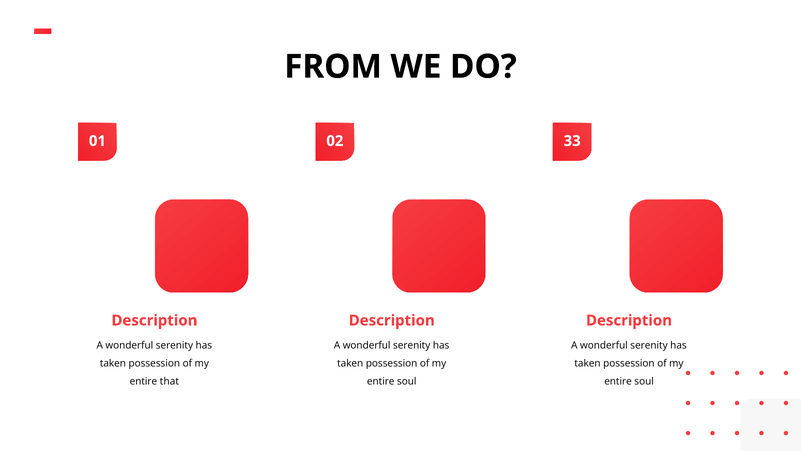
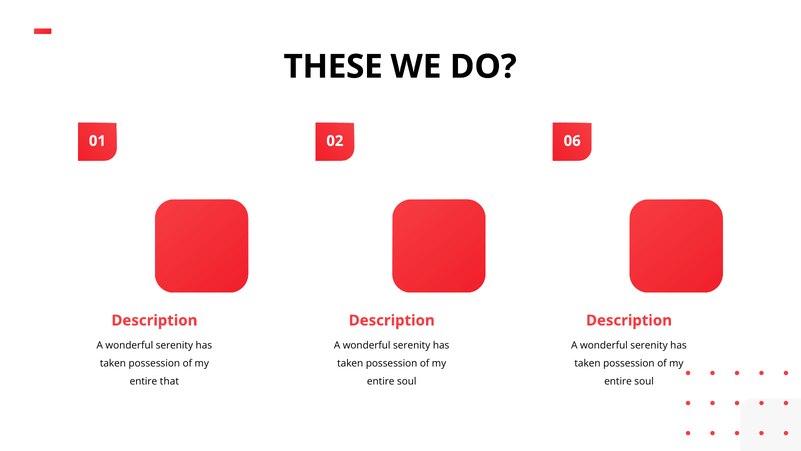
FROM: FROM -> THESE (333, 67)
33: 33 -> 06 (572, 141)
